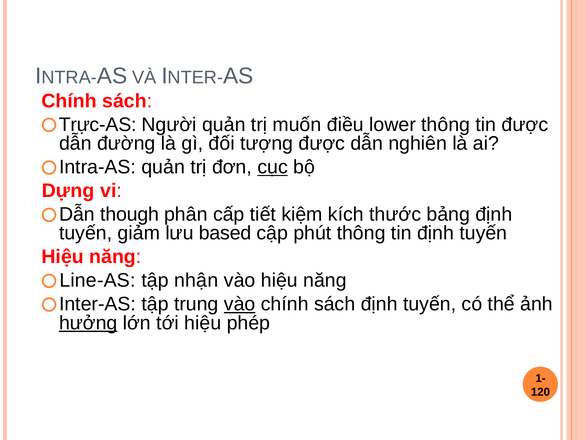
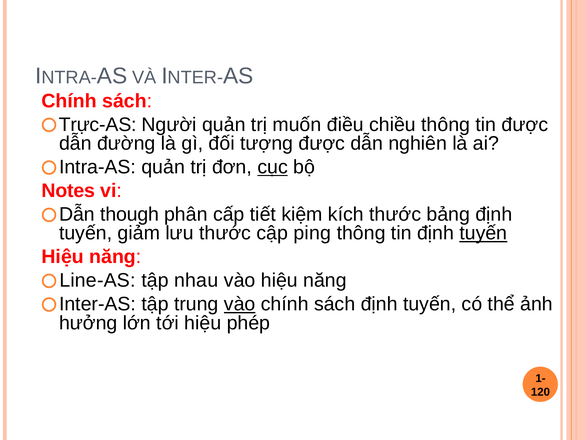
lower: lower -> chiều (393, 124)
Dựng: Dựng -> Notes (68, 191)
lưu based: based -> thước (225, 233)
phút: phút -> ping (312, 233)
tuyến underline: none -> present (483, 233)
nhận: nhận -> nhau (196, 280)
hưởng underline: present -> none (88, 323)
